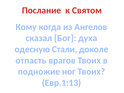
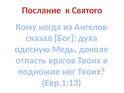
Святом: Святом -> Святого (87, 10)
Стали: Стали -> Медь (65, 49)
